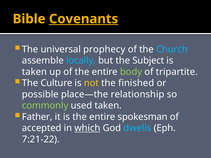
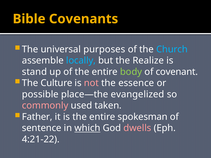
Covenants underline: present -> none (84, 19)
prophecy: prophecy -> purposes (104, 49)
Subject: Subject -> Realize (148, 61)
taken: taken -> stand (34, 72)
tripartite: tripartite -> covenant (177, 72)
not colour: yellow -> pink (91, 83)
finished: finished -> essence (136, 83)
relationship: relationship -> evangelized (138, 94)
commonly colour: light green -> pink (45, 106)
accepted: accepted -> sentence (42, 128)
dwells colour: light blue -> pink (137, 128)
7:21-22: 7:21-22 -> 4:21-22 (41, 139)
